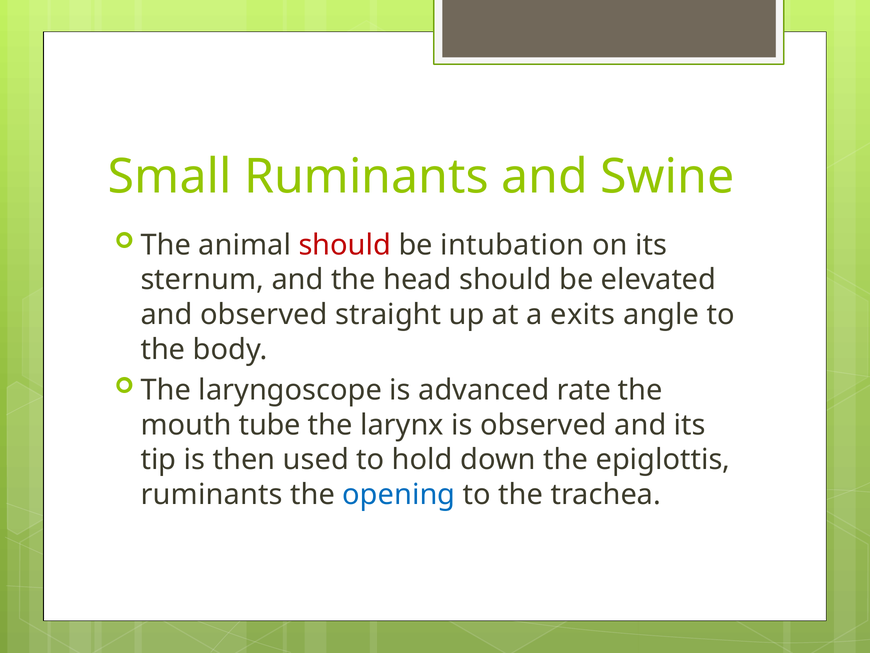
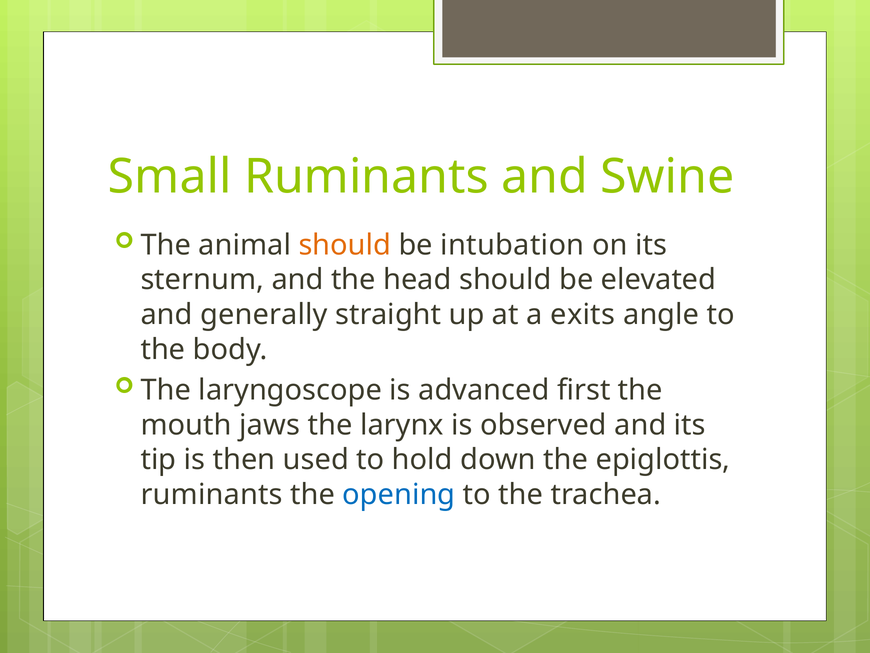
should colour: red -> orange (345, 245)
and observed: observed -> generally (264, 314)
rate: rate -> first (584, 390)
tube: tube -> jaws (270, 425)
